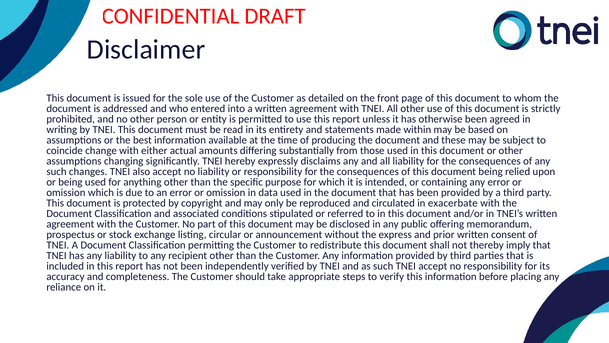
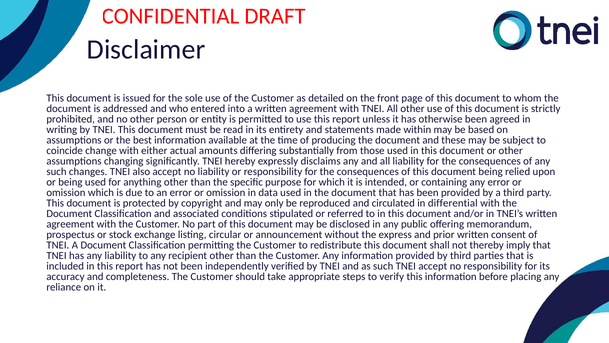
exacerbate: exacerbate -> differential (453, 203)
